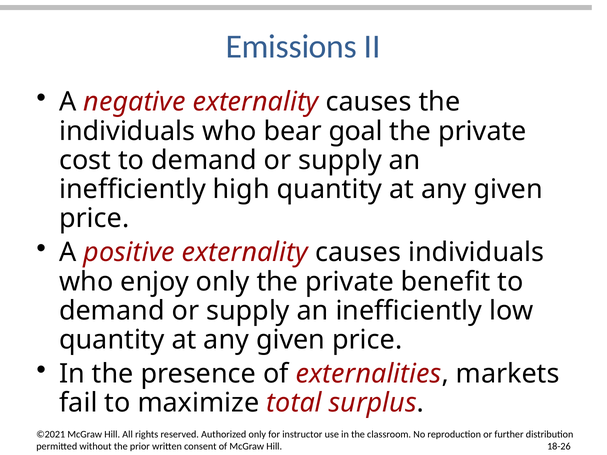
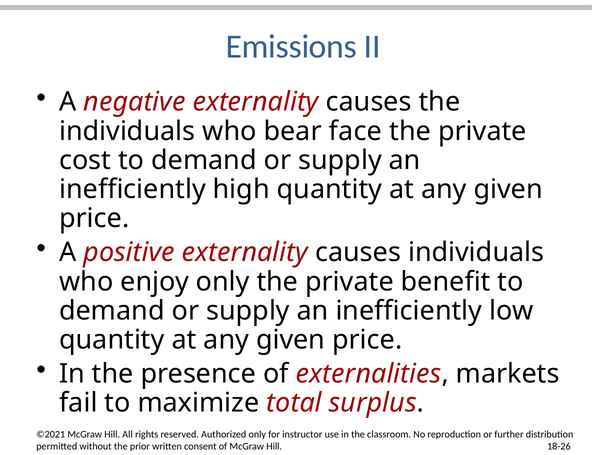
goal: goal -> face (355, 131)
